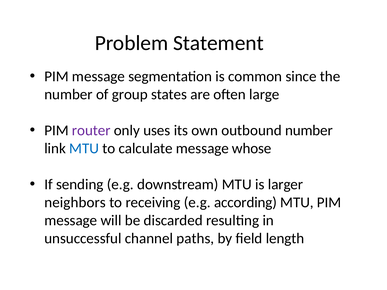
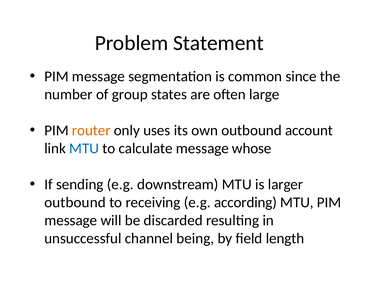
router colour: purple -> orange (91, 131)
outbound number: number -> account (309, 131)
neighbors: neighbors -> outbound (75, 203)
paths: paths -> being (195, 239)
